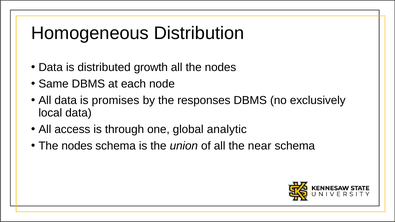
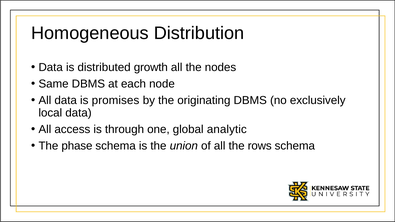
responses: responses -> originating (204, 100)
nodes: nodes -> phase (77, 146)
near: near -> rows (260, 146)
